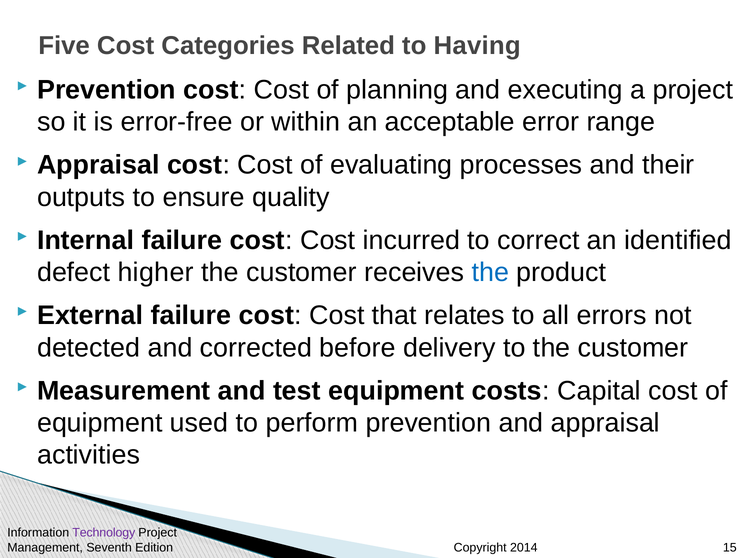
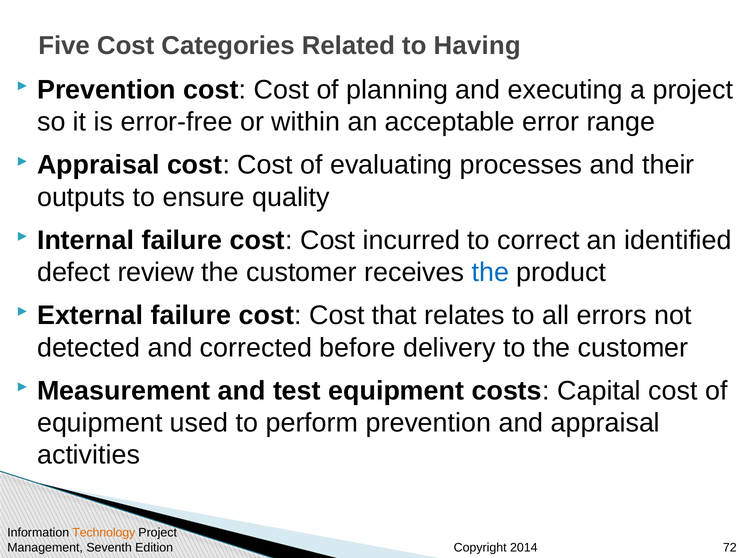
higher: higher -> review (156, 273)
Technology colour: purple -> orange (104, 533)
15: 15 -> 72 (730, 548)
